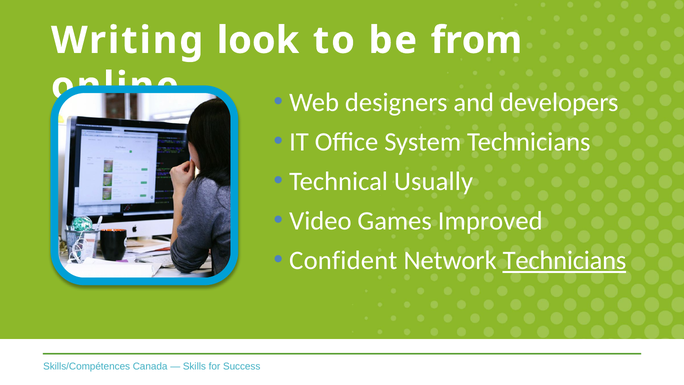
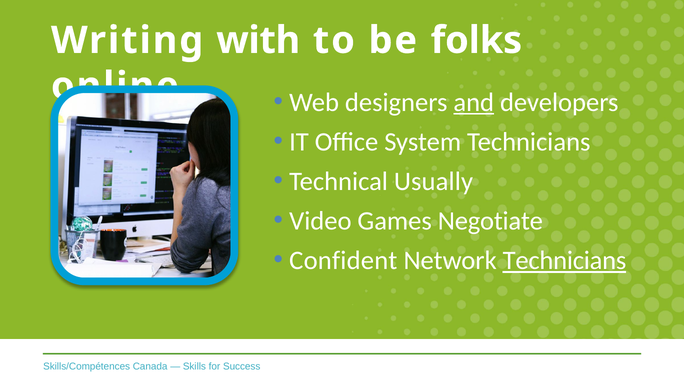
look: look -> with (258, 40)
from: from -> folks (476, 40)
and underline: none -> present (474, 102)
Improved: Improved -> Negotiate (490, 221)
